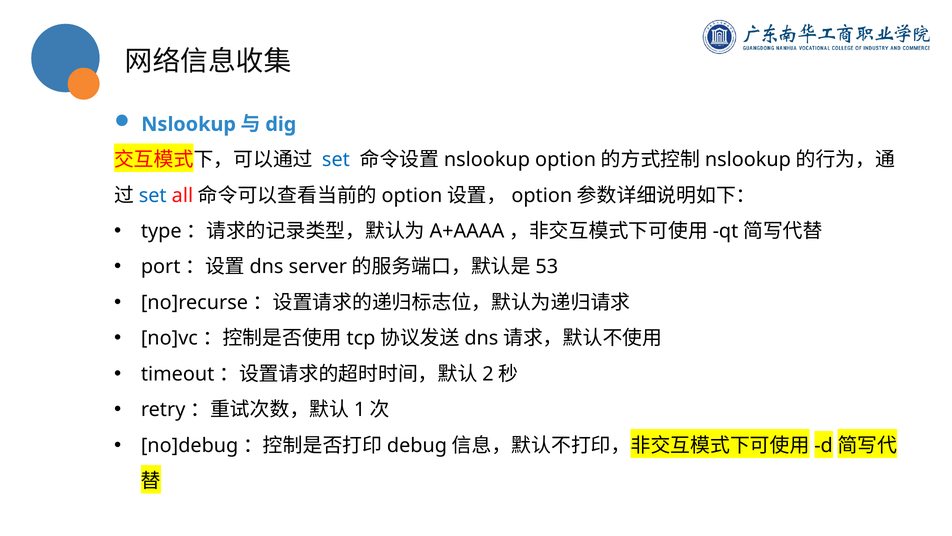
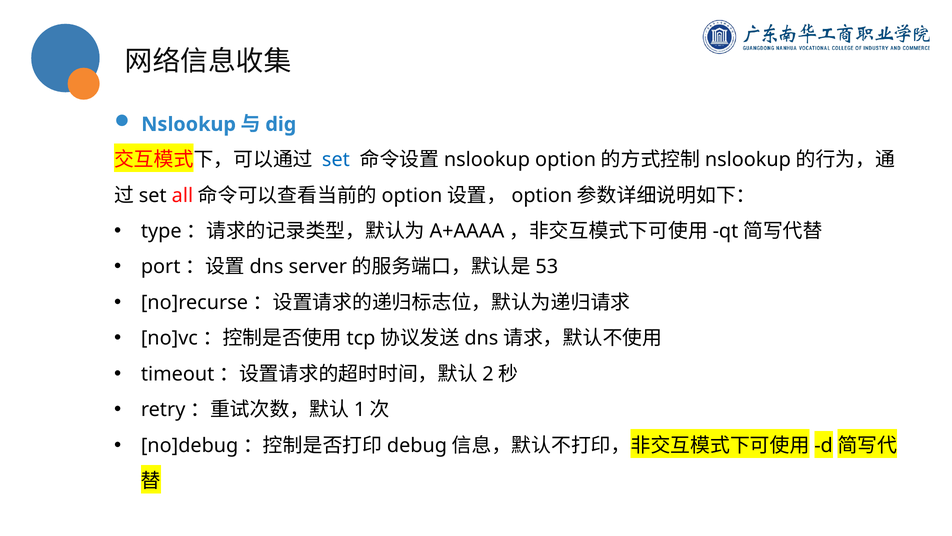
set colour: blue -> black (153, 195)
